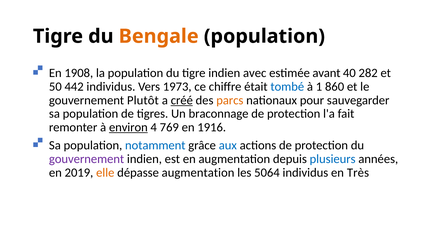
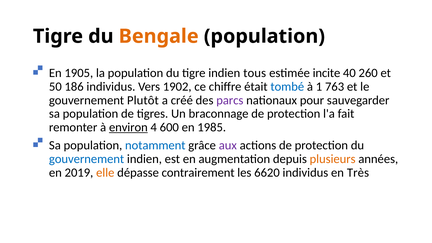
1908: 1908 -> 1905 (79, 73)
avec: avec -> tous (255, 73)
avant: avant -> incite (326, 73)
282: 282 -> 260 (368, 73)
442: 442 -> 186 (74, 87)
1973: 1973 -> 1902 (177, 87)
860: 860 -> 763 (335, 87)
créé underline: present -> none (182, 100)
parcs colour: orange -> purple (230, 100)
769: 769 -> 600 (169, 127)
1916: 1916 -> 1985 (212, 127)
aux colour: blue -> purple (228, 145)
gouvernement colour: purple -> blue (87, 159)
plusieurs colour: blue -> orange (333, 159)
dépasse augmentation: augmentation -> contrairement (198, 173)
5064: 5064 -> 6620 (267, 173)
